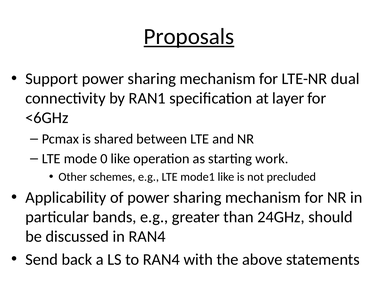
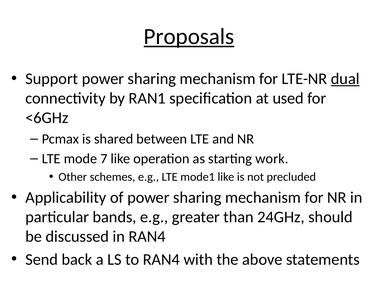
dual underline: none -> present (345, 79)
layer: layer -> used (288, 98)
0: 0 -> 7 (104, 159)
